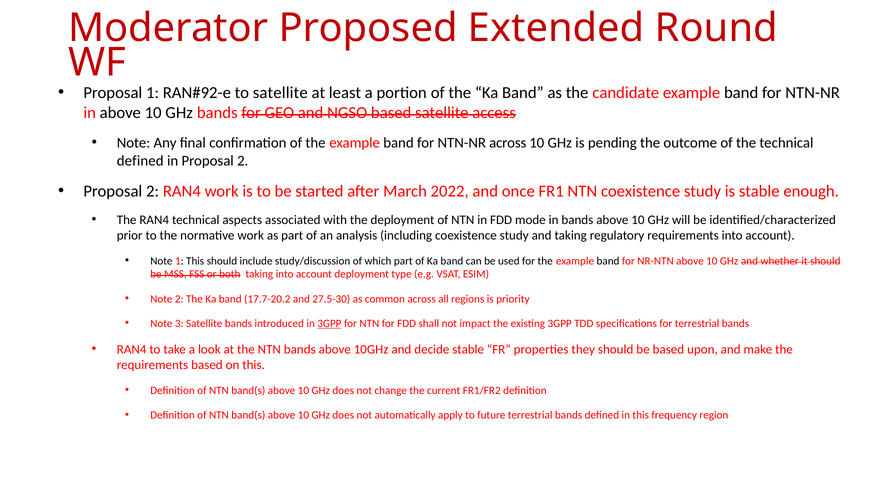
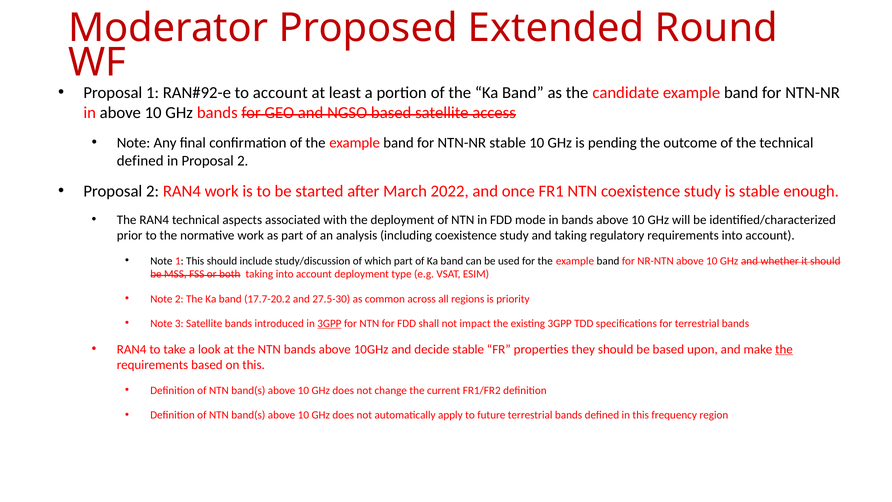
to satellite: satellite -> account (280, 93)
NTN-NR across: across -> stable (508, 143)
the underline: none -> present (784, 349)
